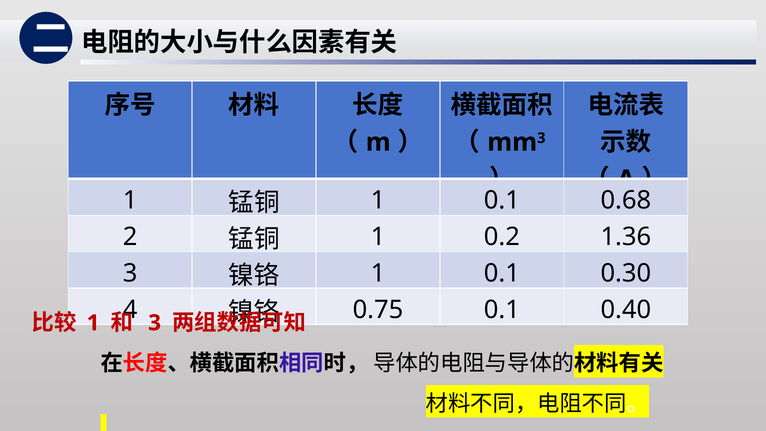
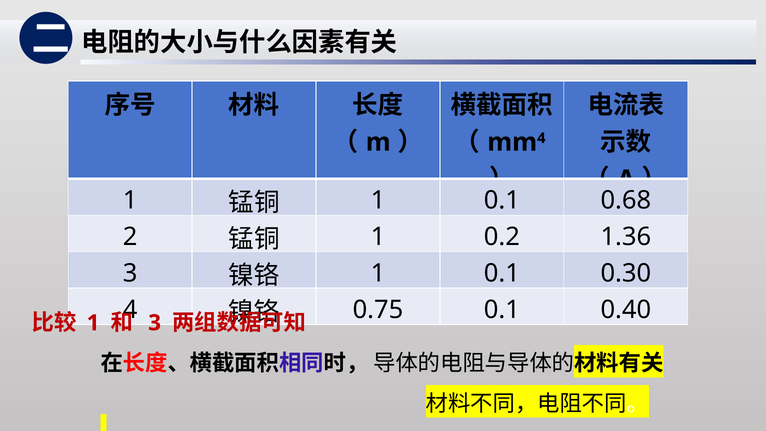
3: 3 -> 4 (541, 138)
